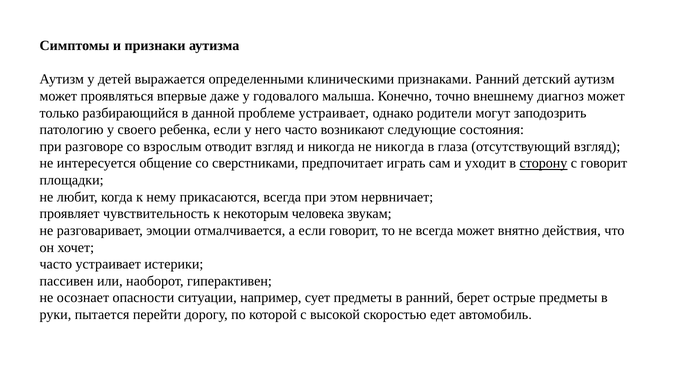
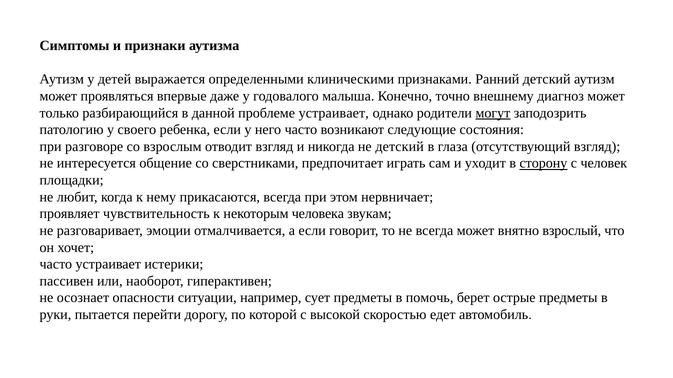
могут underline: none -> present (493, 113)
не никогда: никогда -> детский (400, 147)
с говорит: говорит -> человек (604, 164)
действия: действия -> взрослый (572, 231)
в ранний: ранний -> помочь (430, 298)
